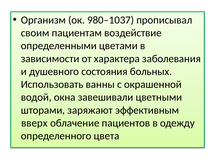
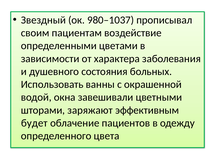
Организм: Организм -> Звездный (43, 20)
вверх: вверх -> будет (34, 123)
